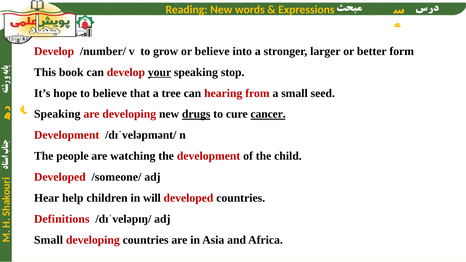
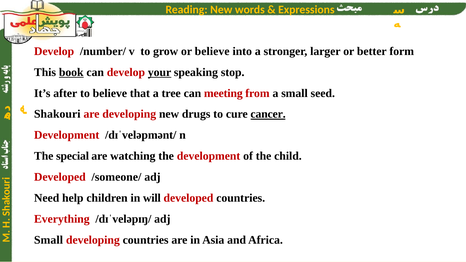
book underline: none -> present (71, 72)
hope: hope -> after (65, 93)
hearing: hearing -> meeting (223, 93)
Speaking: Speaking -> Shakouri (57, 114)
drugs underline: present -> none (196, 114)
people: people -> special (73, 156)
Hear: Hear -> Need (47, 198)
Definitions: Definitions -> Everything (62, 219)
